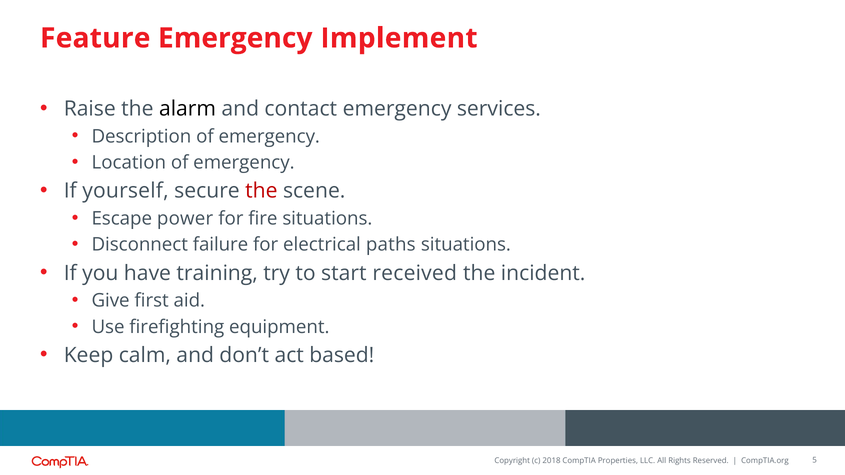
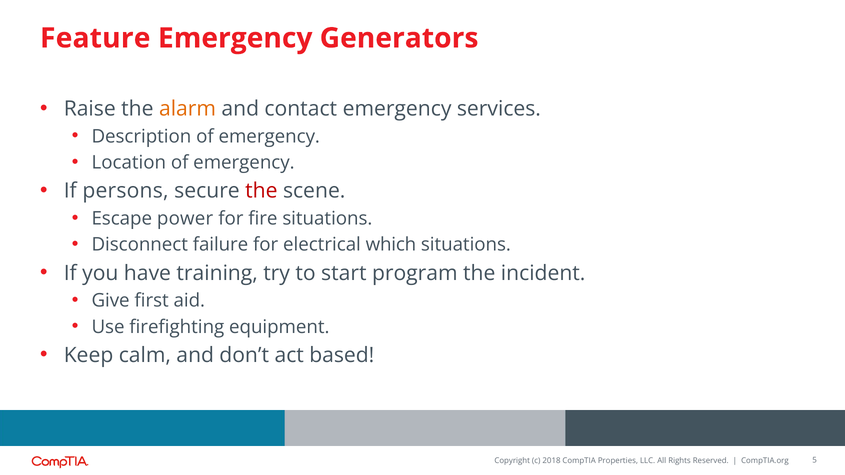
Implement: Implement -> Generators (399, 38)
alarm colour: black -> orange (187, 109)
yourself: yourself -> persons (125, 191)
paths: paths -> which (391, 245)
received: received -> program (415, 273)
